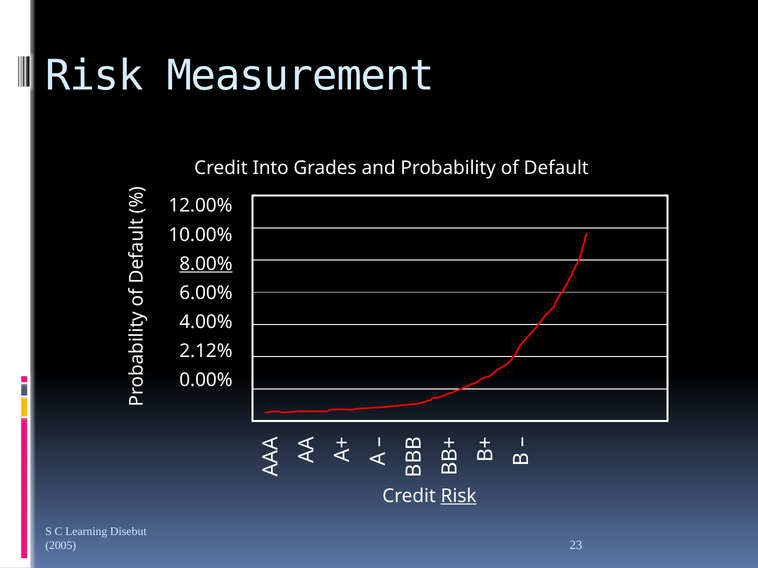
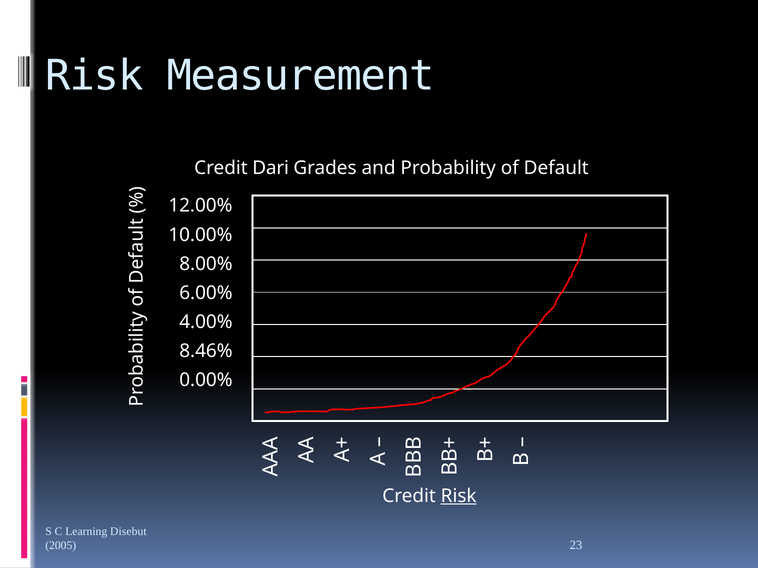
Into: Into -> Dari (271, 168)
8.00% underline: present -> none (206, 264)
2.12%: 2.12% -> 8.46% (206, 351)
